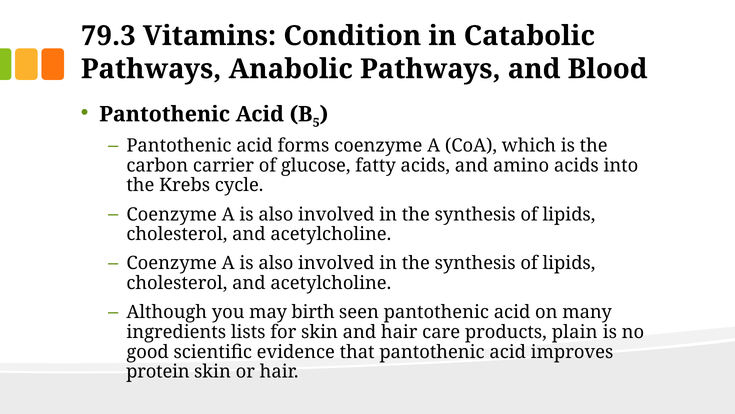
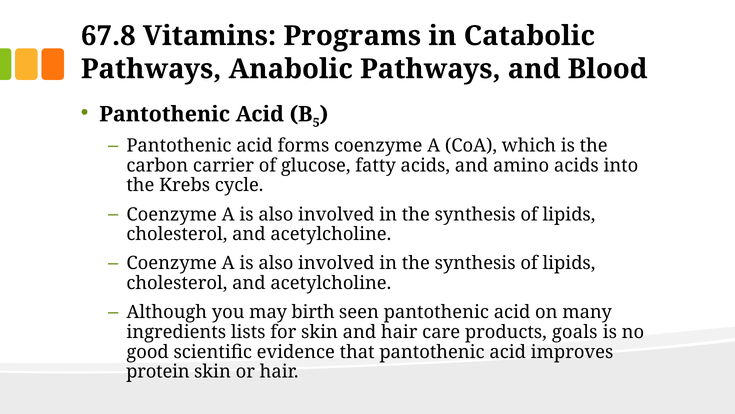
79.3: 79.3 -> 67.8 (108, 36)
Condition: Condition -> Programs (352, 36)
plain: plain -> goals (575, 332)
